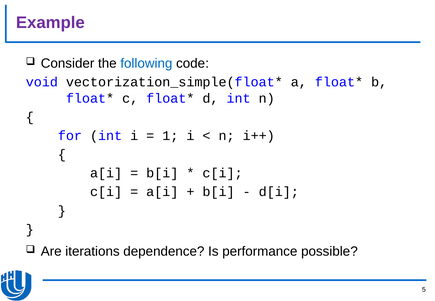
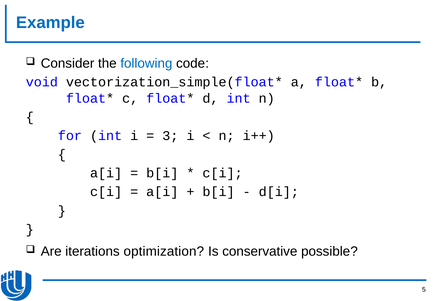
Example colour: purple -> blue (50, 23)
1: 1 -> 3 (170, 136)
dependence: dependence -> optimization (164, 252)
performance: performance -> conservative (260, 252)
